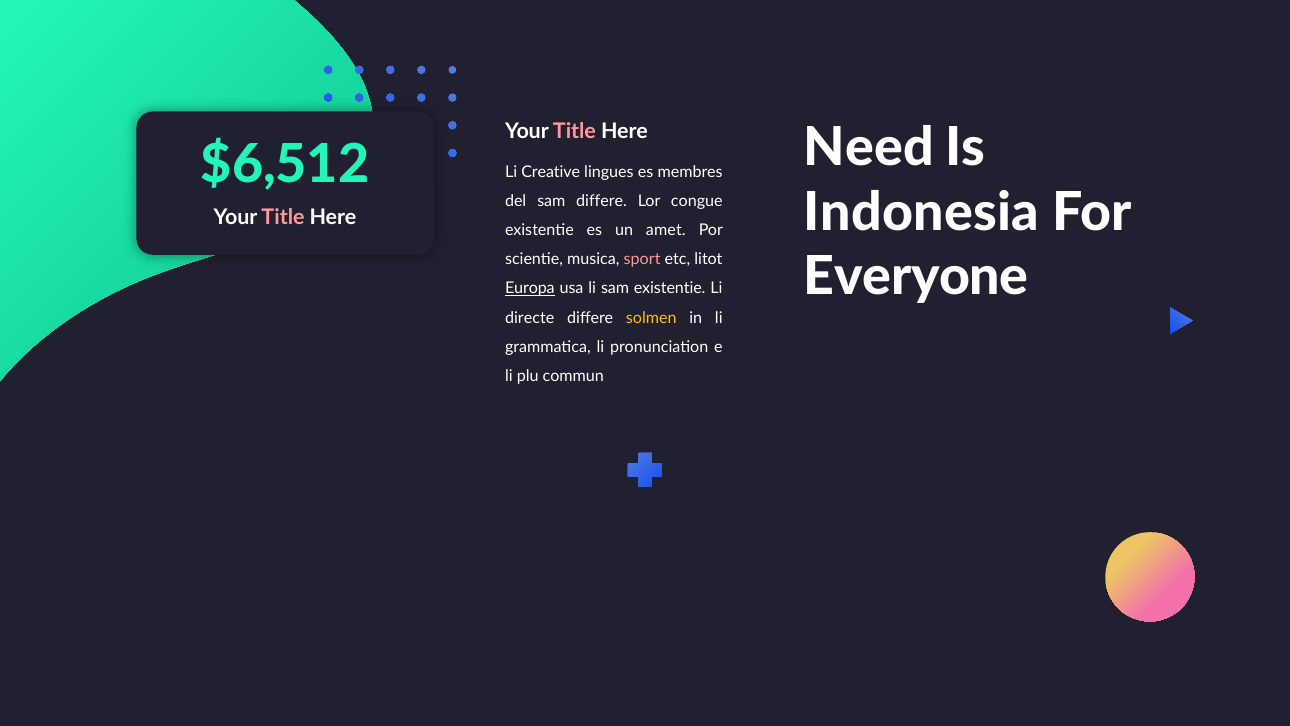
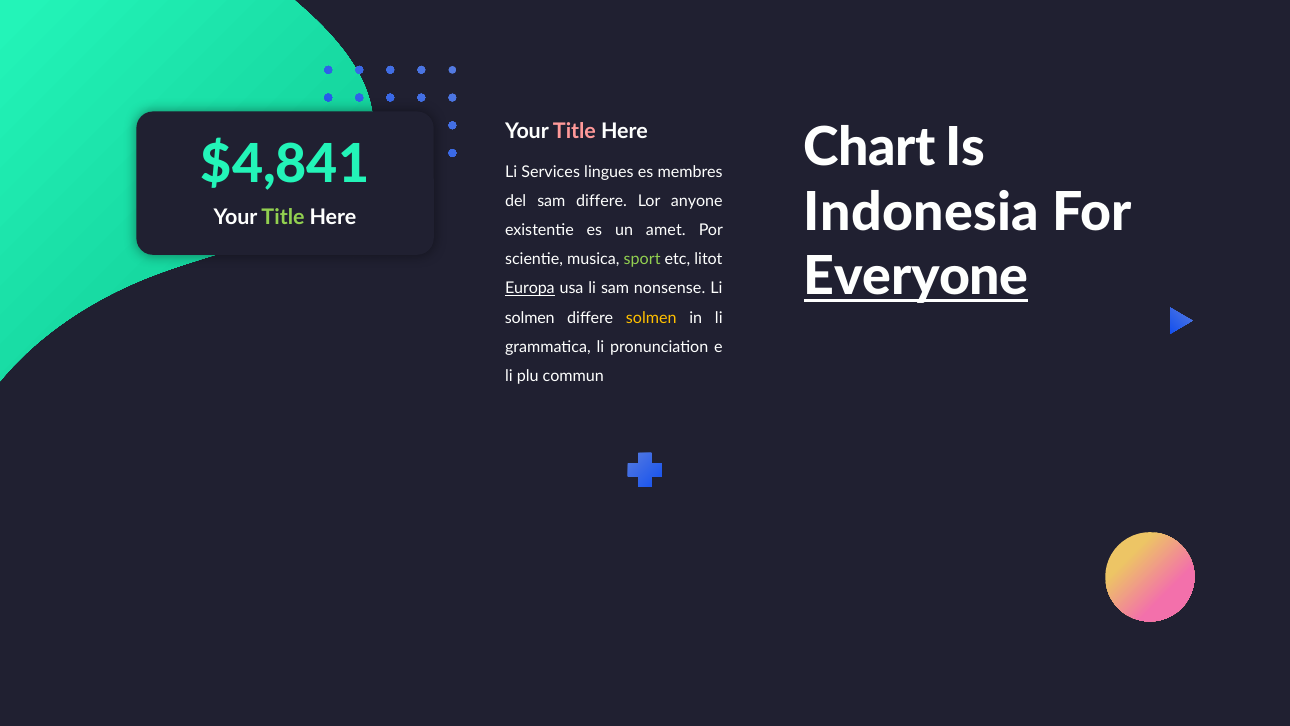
Need: Need -> Chart (869, 148)
$6,512: $6,512 -> $4,841 (285, 165)
Creative: Creative -> Services (551, 172)
congue: congue -> anyone (697, 201)
Title colour: pink -> light green (283, 218)
sport colour: pink -> light green (642, 259)
Everyone underline: none -> present (916, 277)
sam existentie: existentie -> nonsense (670, 289)
directe: directe -> solmen (530, 318)
